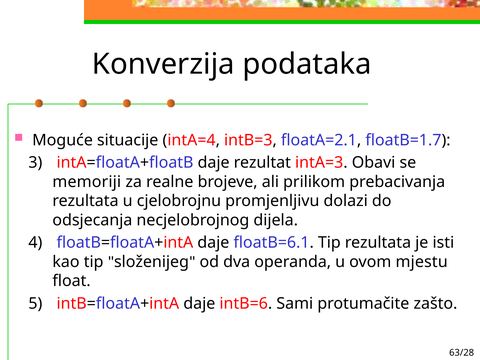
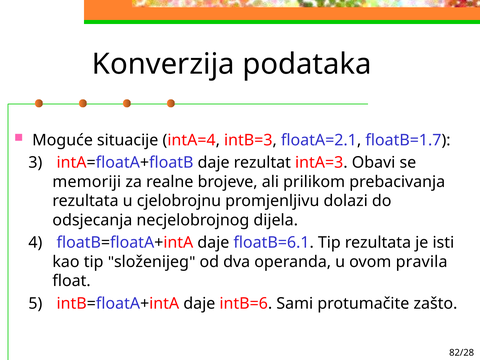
mjestu: mjestu -> pravila (422, 262)
63/28: 63/28 -> 82/28 (462, 353)
